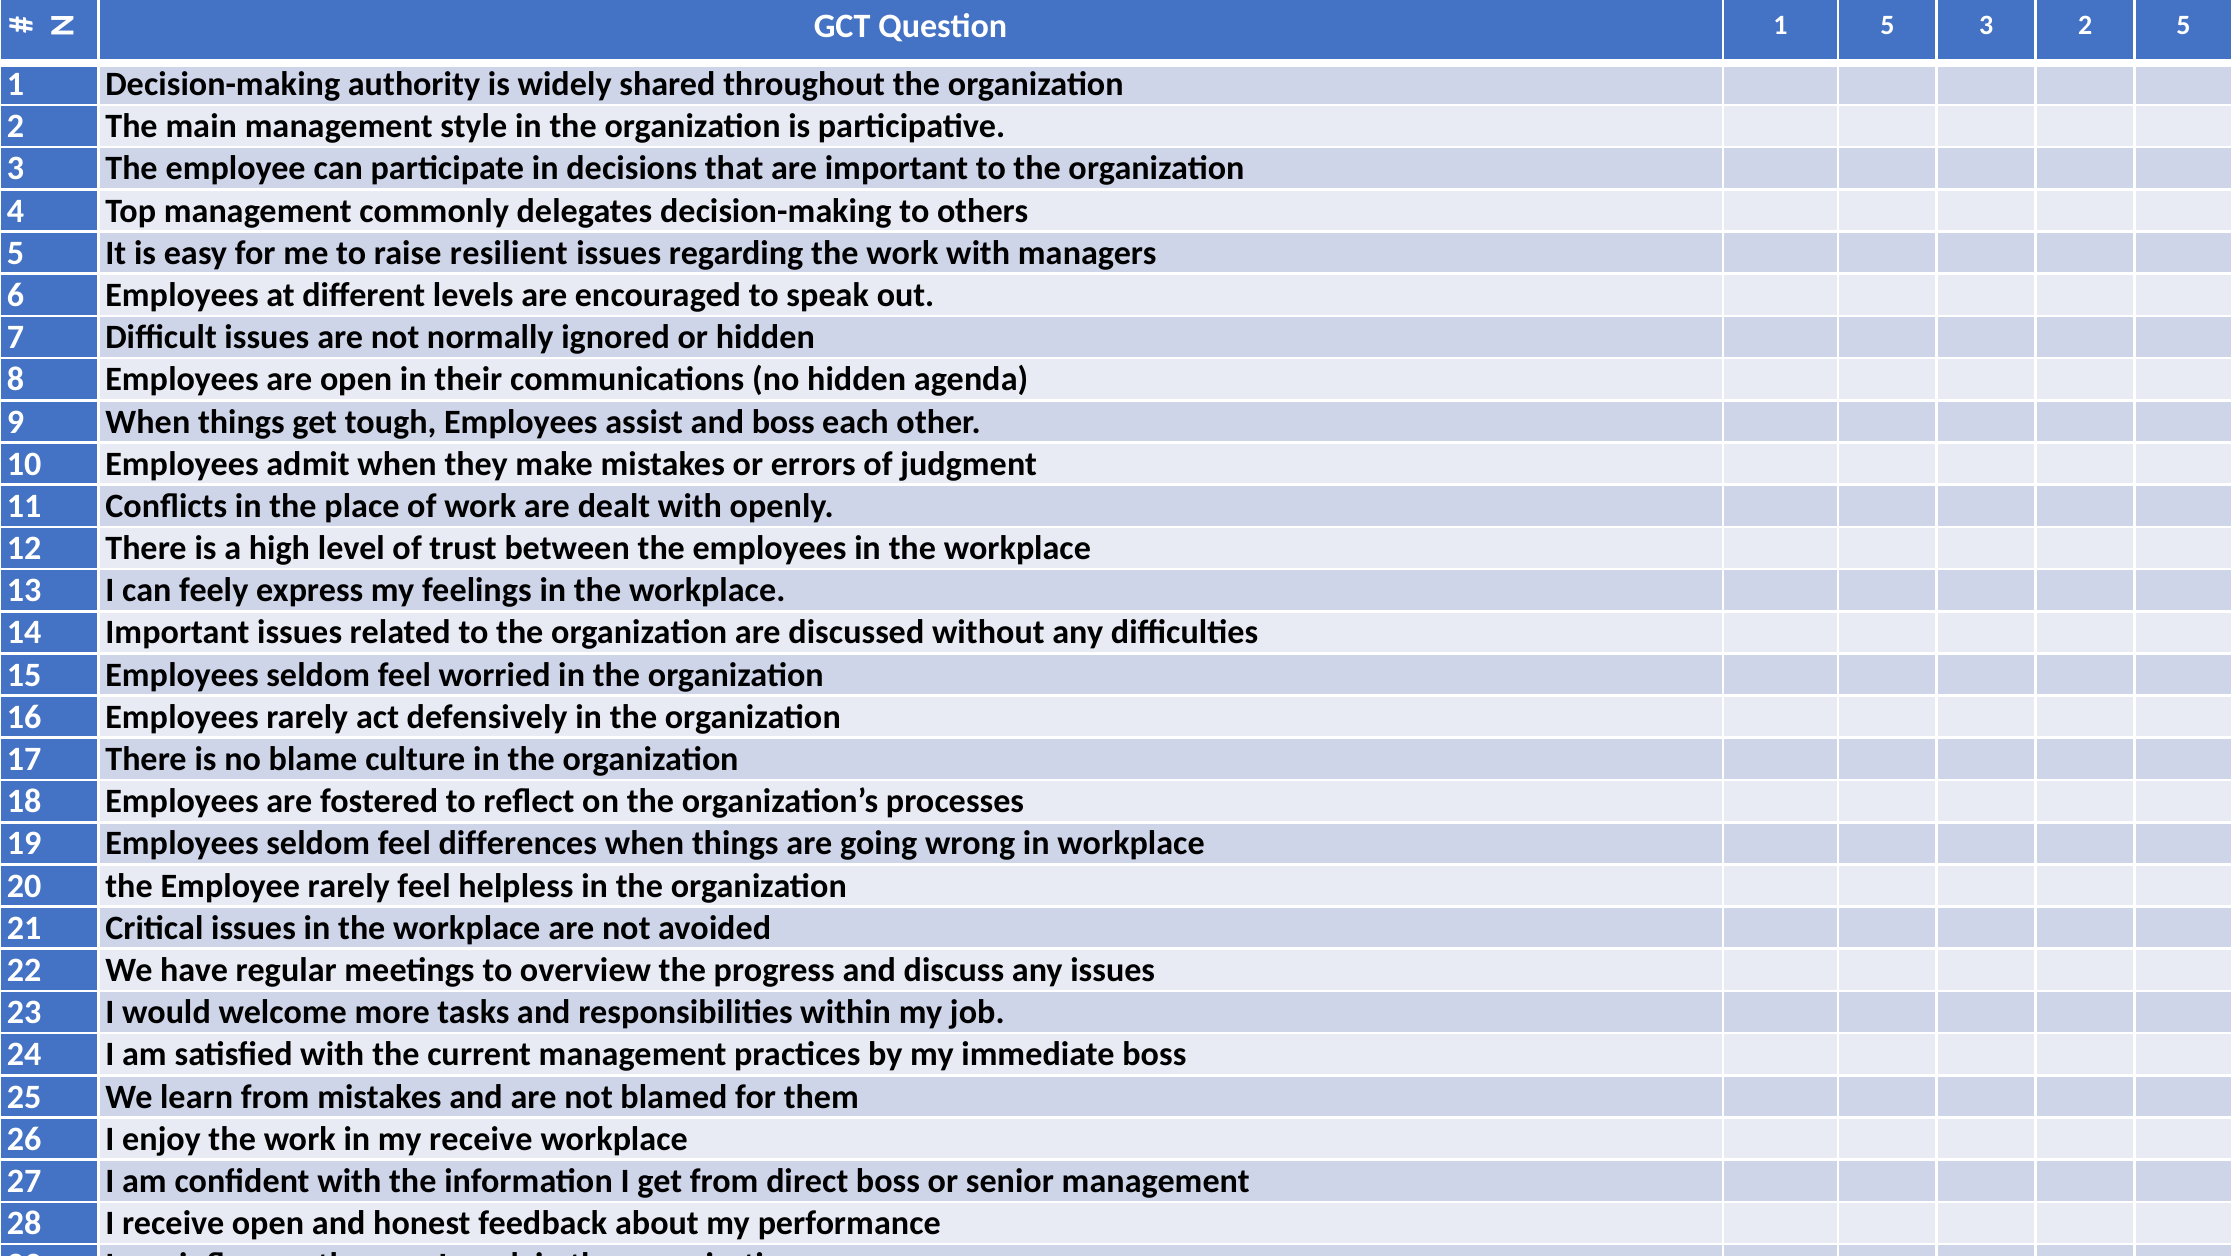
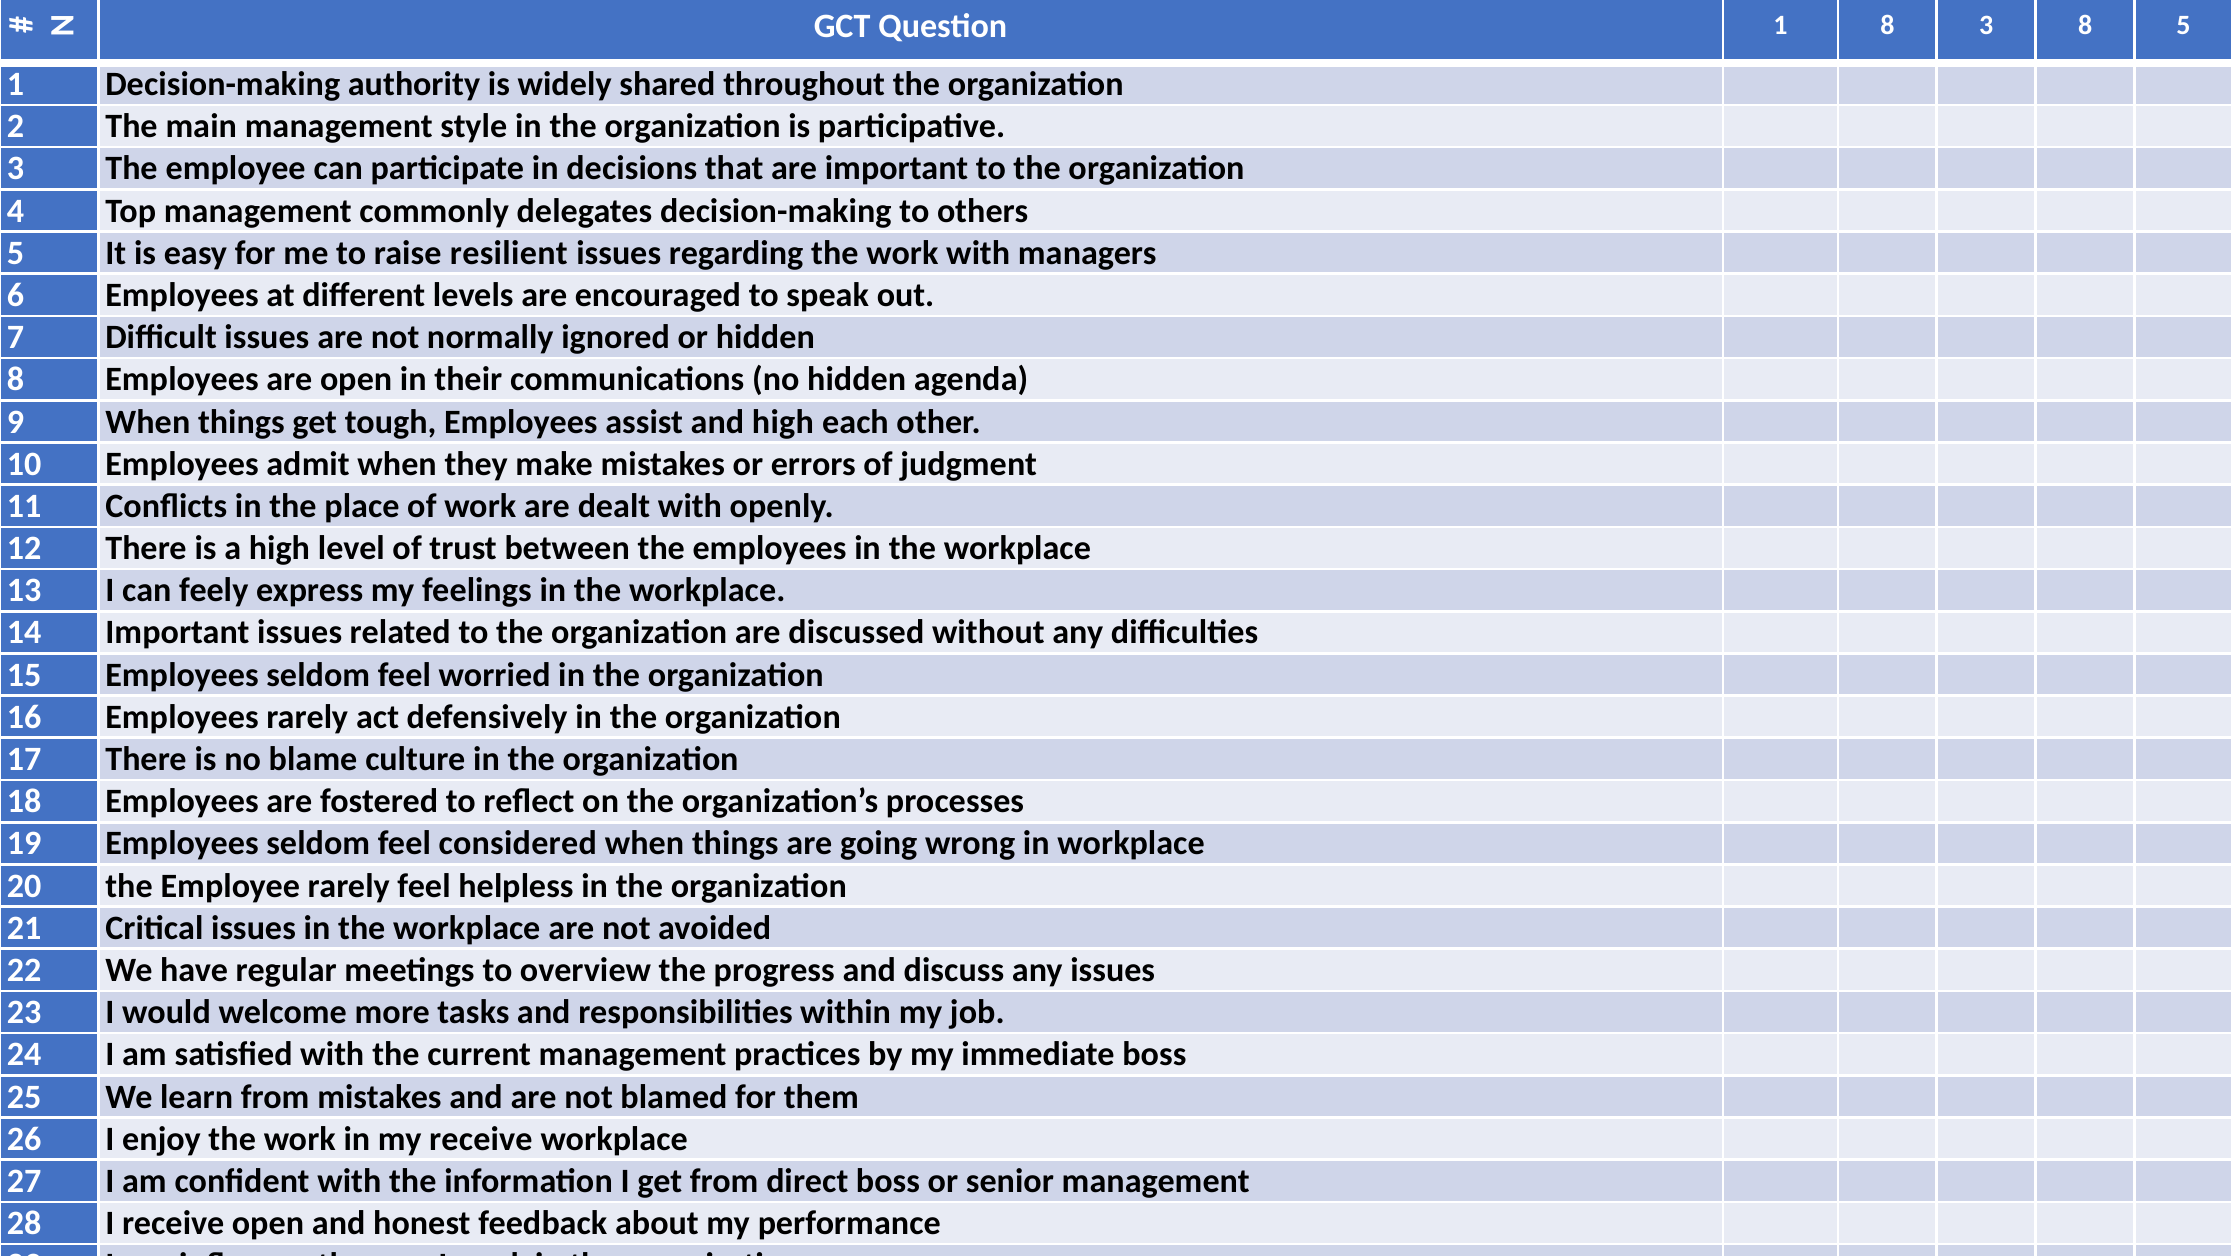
1 5: 5 -> 8 (1887, 26)
3 2: 2 -> 8 (2085, 26)
and boss: boss -> high (783, 422)
differences: differences -> considered (518, 844)
